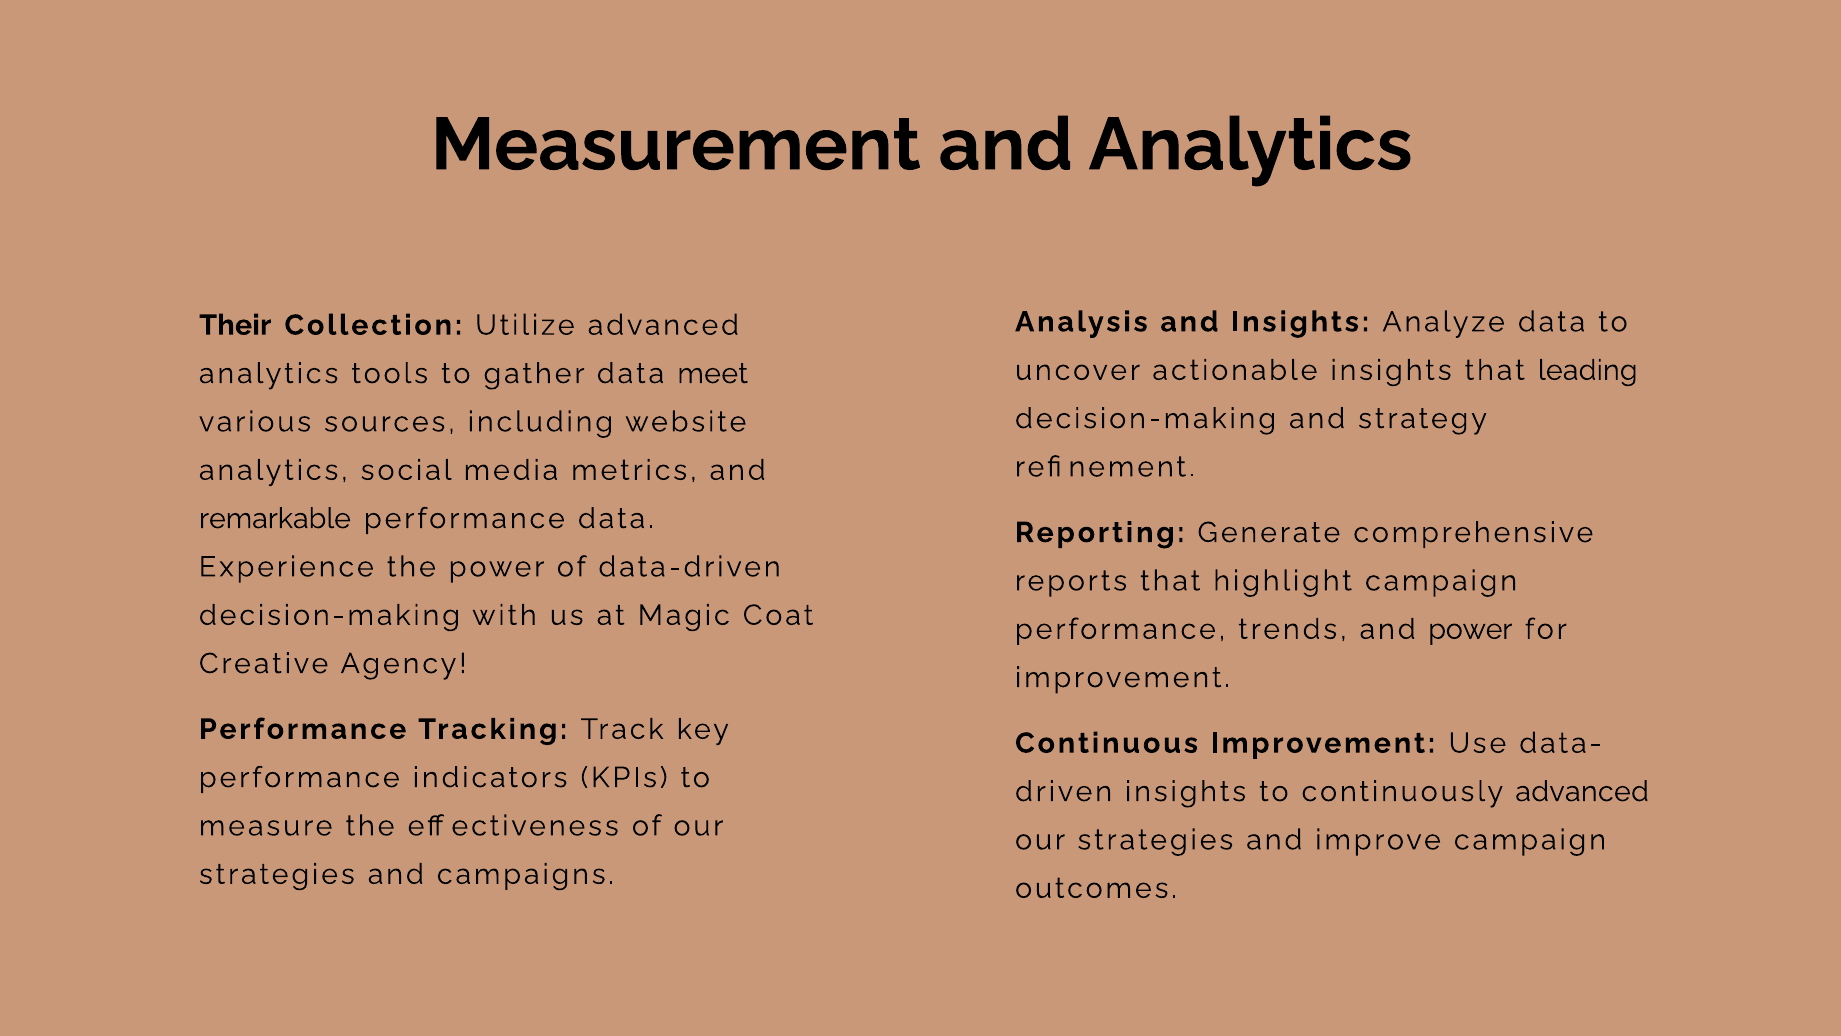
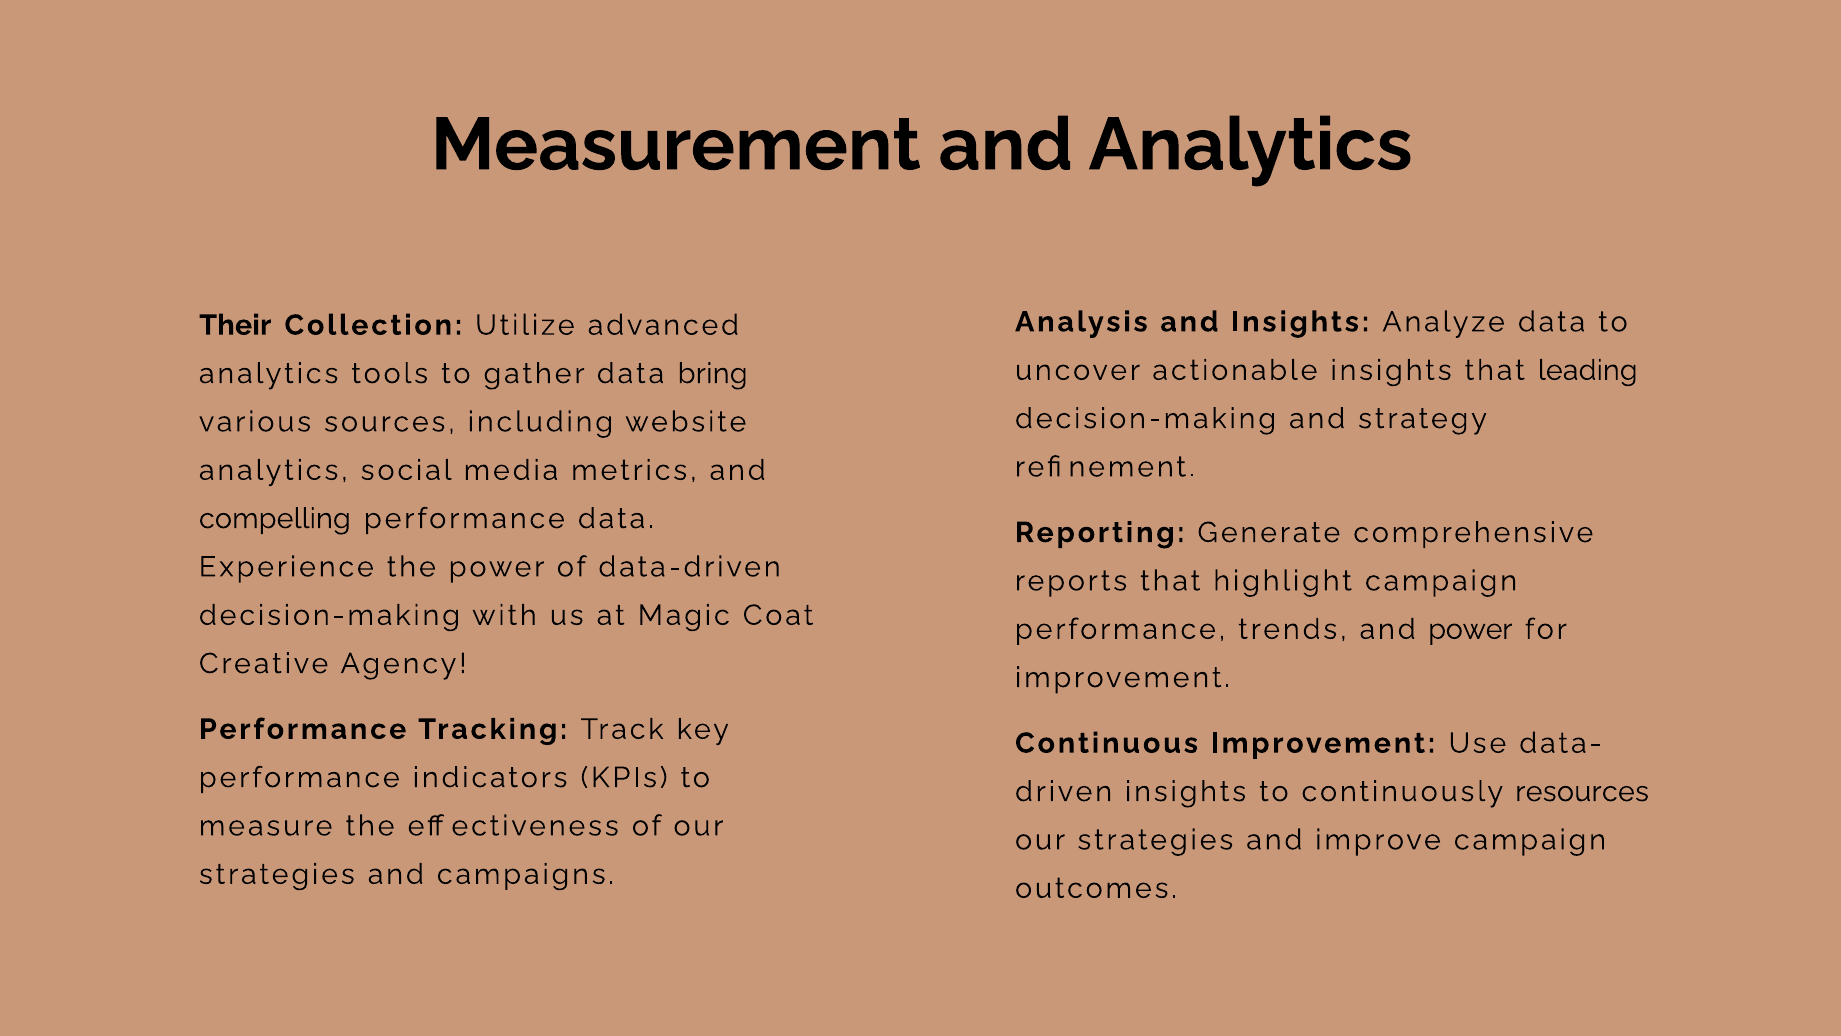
meet: meet -> bring (713, 374)
remarkable: remarkable -> compelling (275, 519)
continuously advanced: advanced -> resources (1582, 791)
